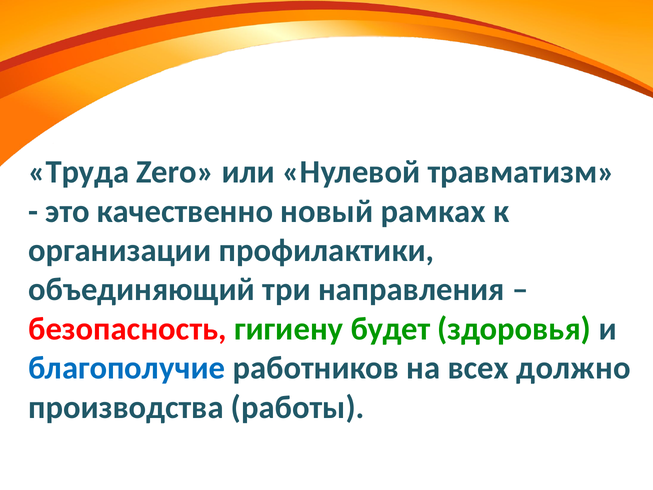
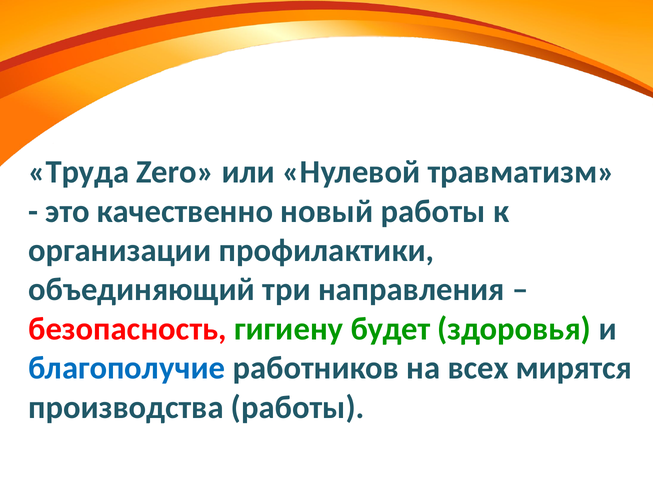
новый рамках: рамках -> работы (433, 211)
должно: должно -> мирятся (574, 368)
